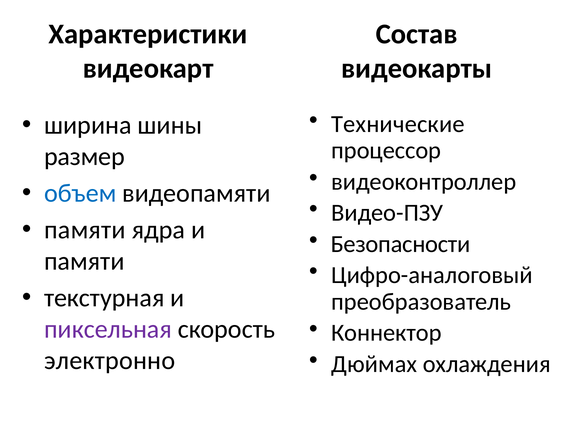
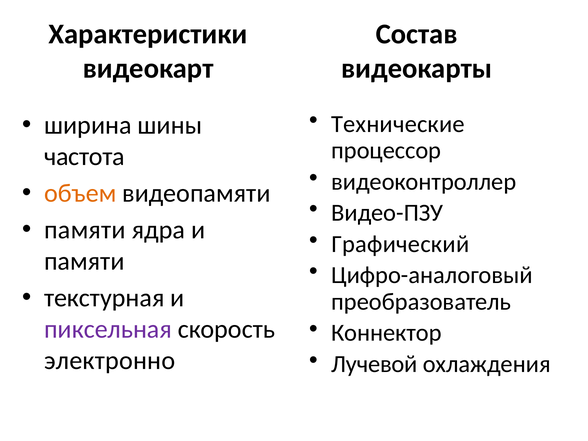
размер: размер -> частота (84, 157)
объем colour: blue -> orange (80, 193)
Безопасности: Безопасности -> Графический (400, 244)
Дюймах: Дюймах -> Лучевой (374, 364)
